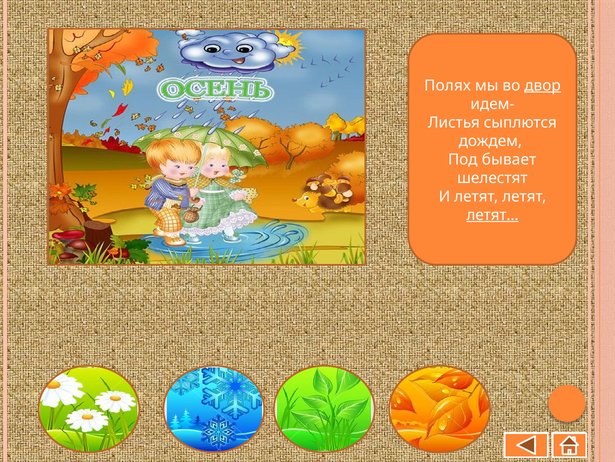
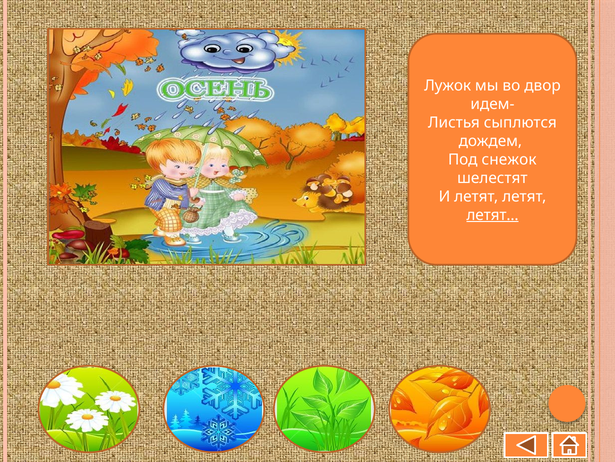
Полях: Полях -> Лужок (448, 85)
двор underline: present -> none (543, 85)
бывает: бывает -> снежок (509, 159)
